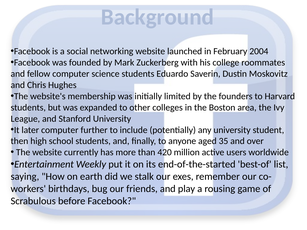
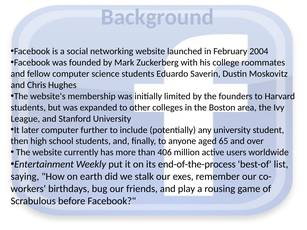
35: 35 -> 65 (223, 141)
420: 420 -> 406 (165, 153)
end-of-the-started: end-of-the-started -> end-of-the-process (197, 164)
